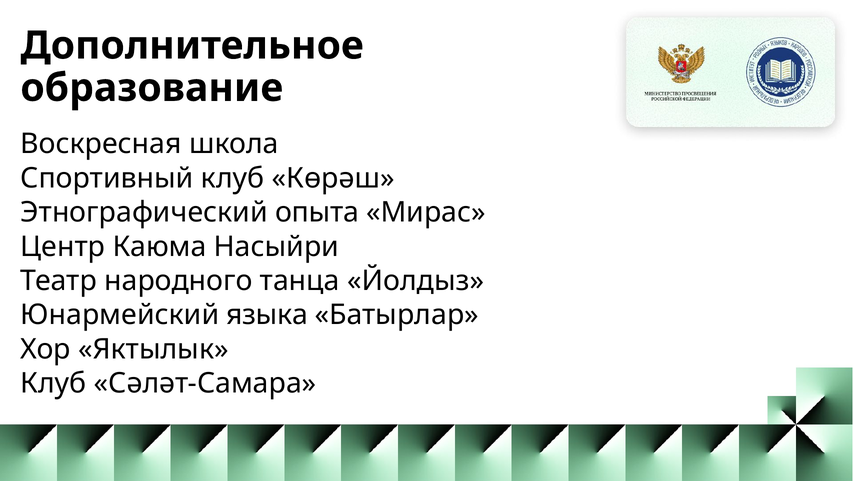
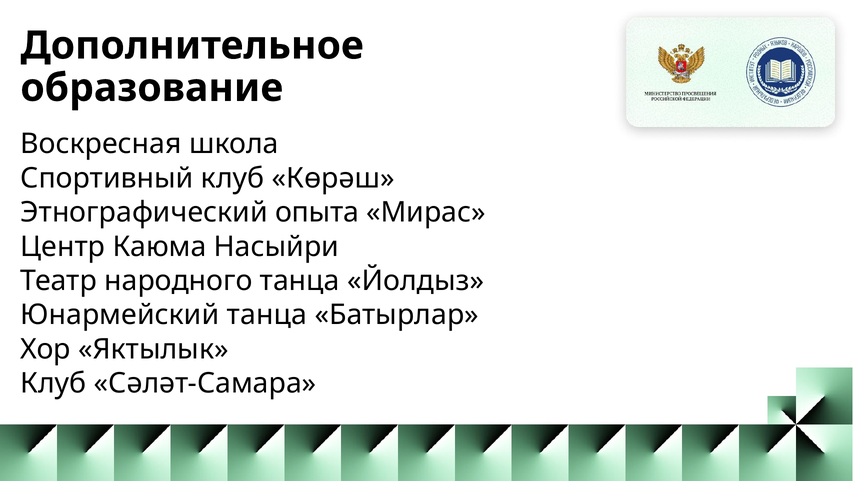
Юнармейский языка: языка -> танца (267, 315)
